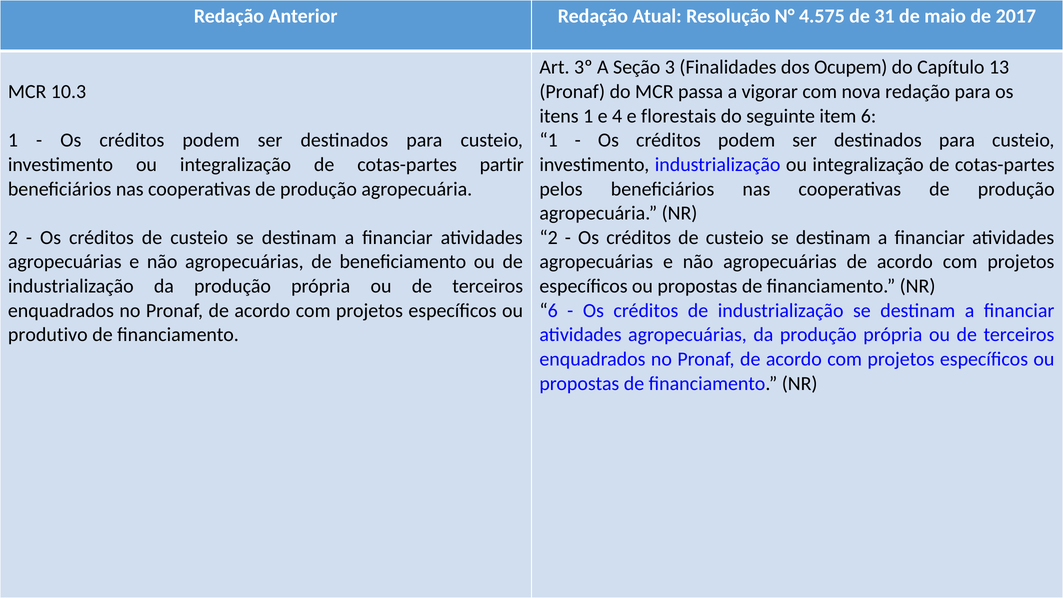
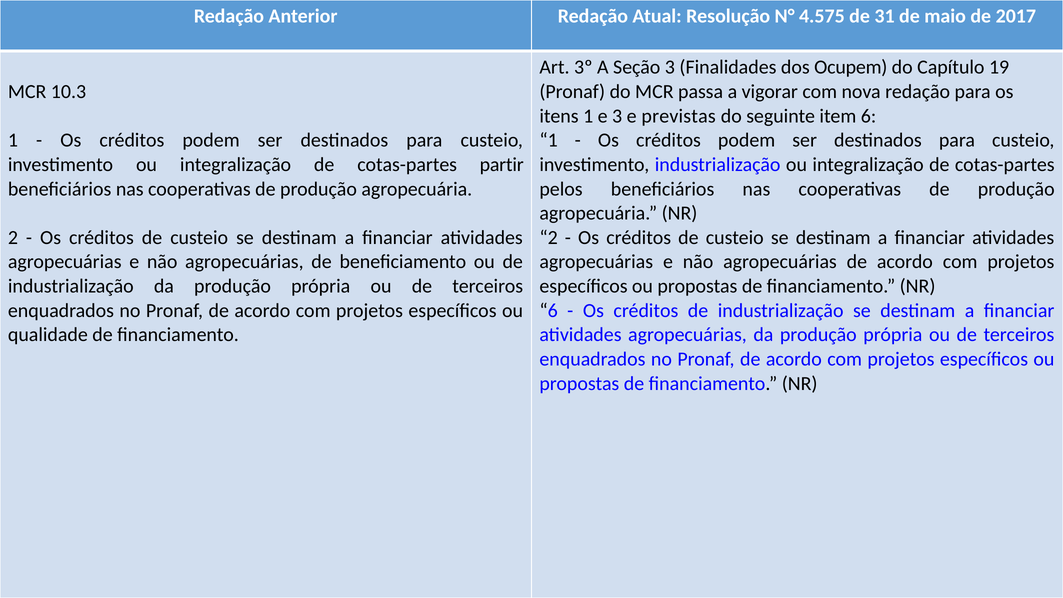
13: 13 -> 19 (999, 67)
e 4: 4 -> 3 (617, 116)
florestais: florestais -> previstas (679, 116)
produtivo: produtivo -> qualidade (48, 335)
